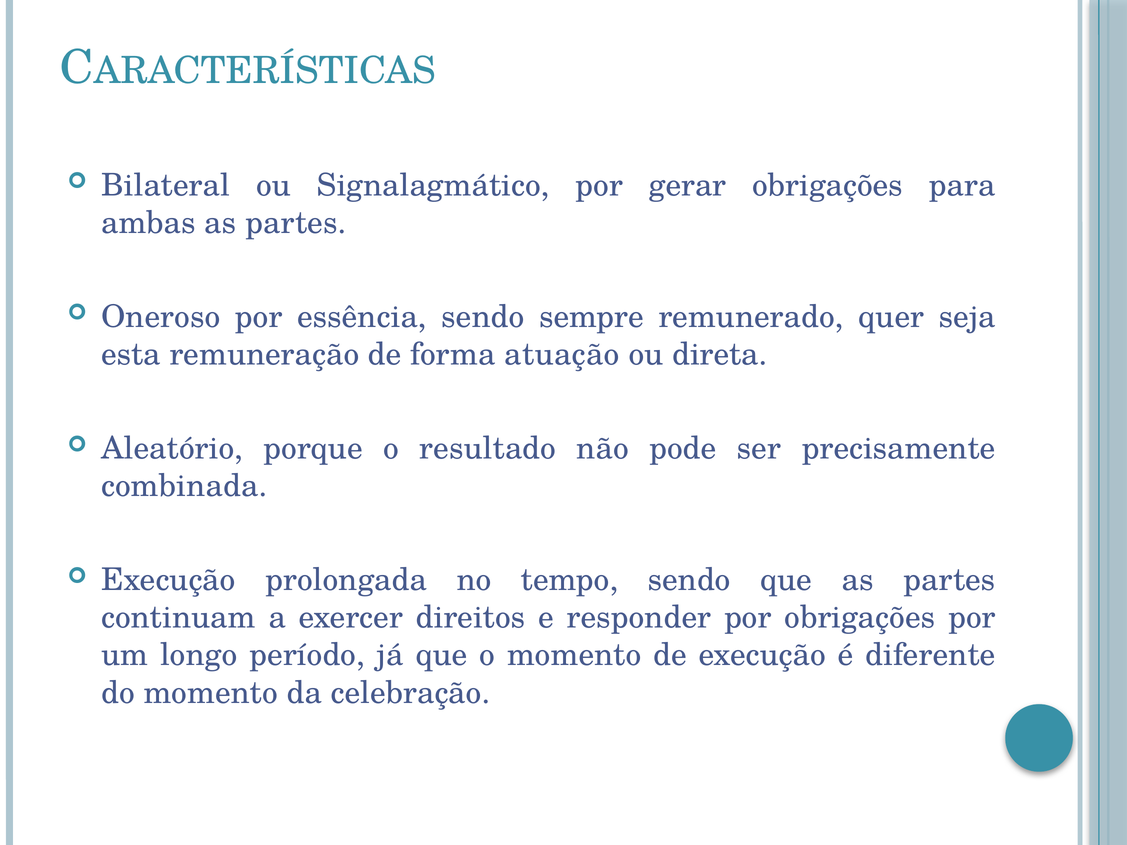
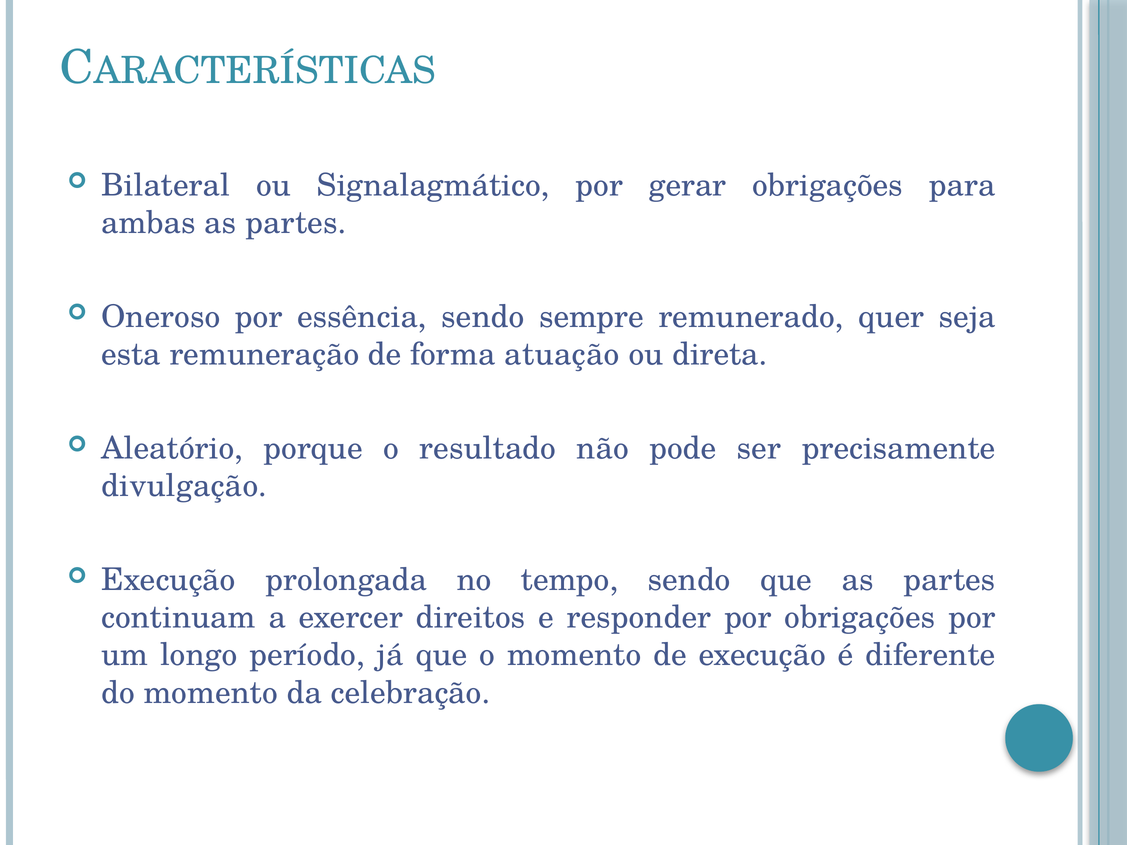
combinada: combinada -> divulgação (184, 486)
